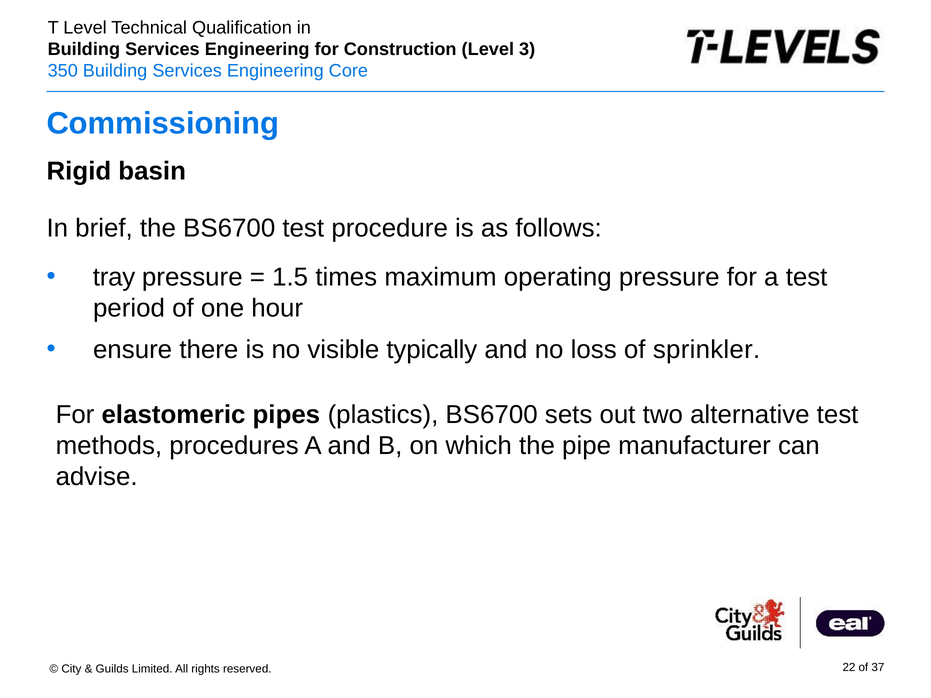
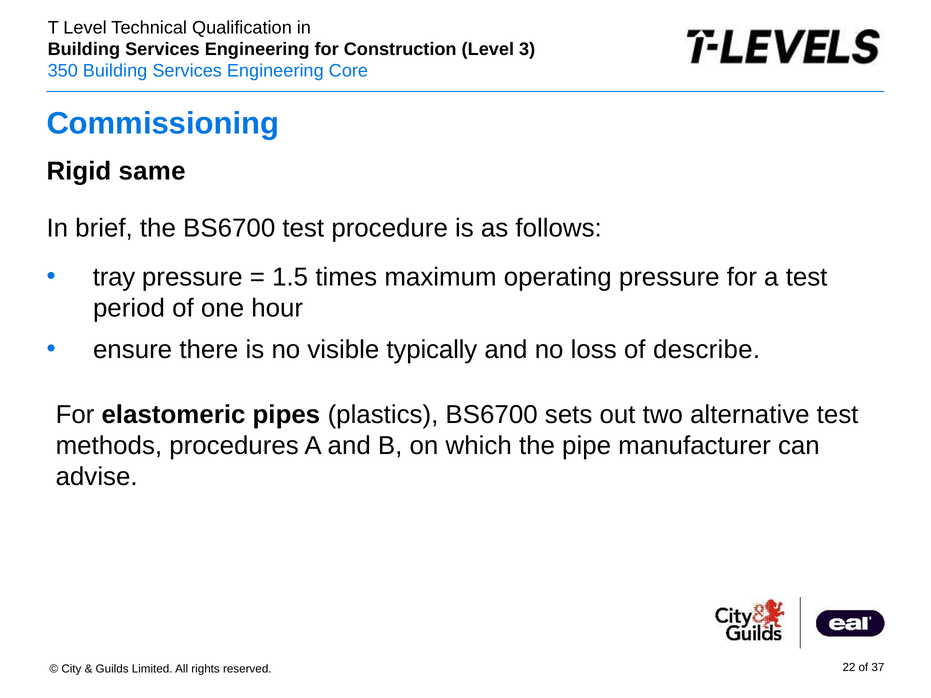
basin: basin -> same (152, 171)
sprinkler: sprinkler -> describe (707, 350)
